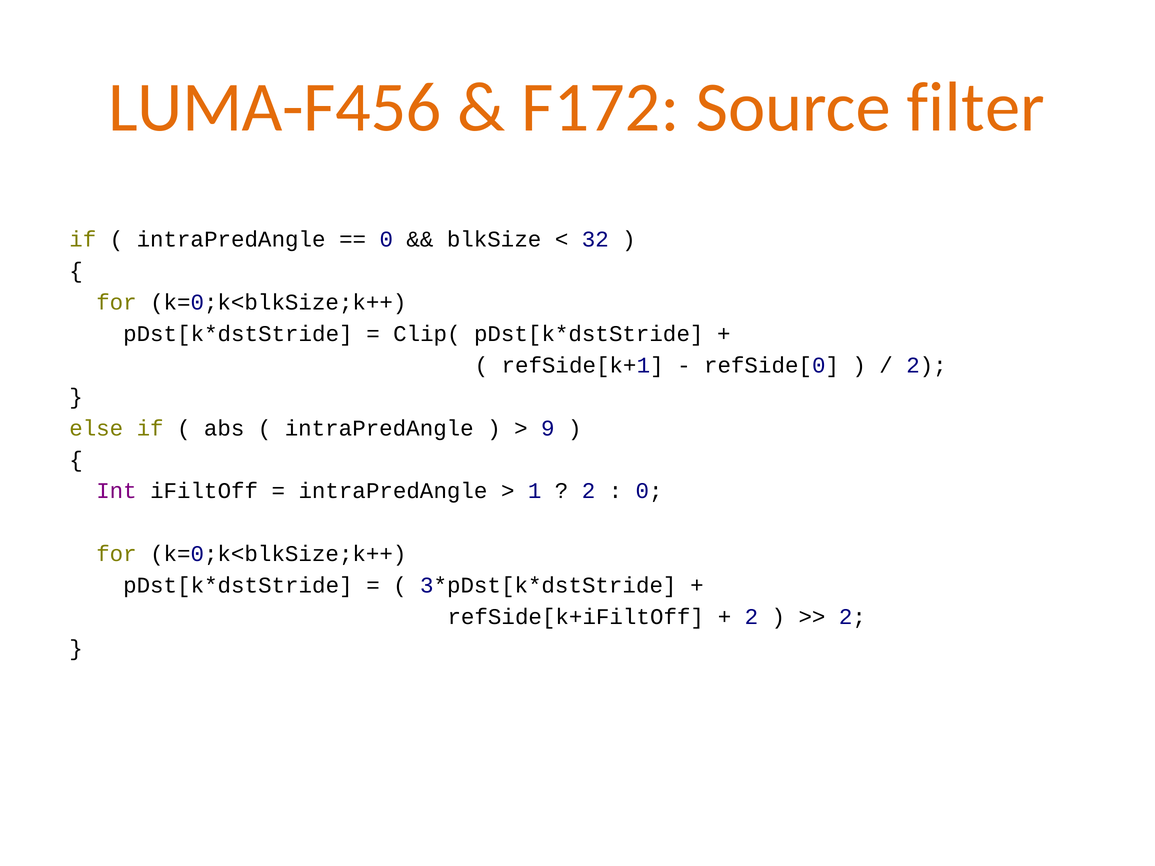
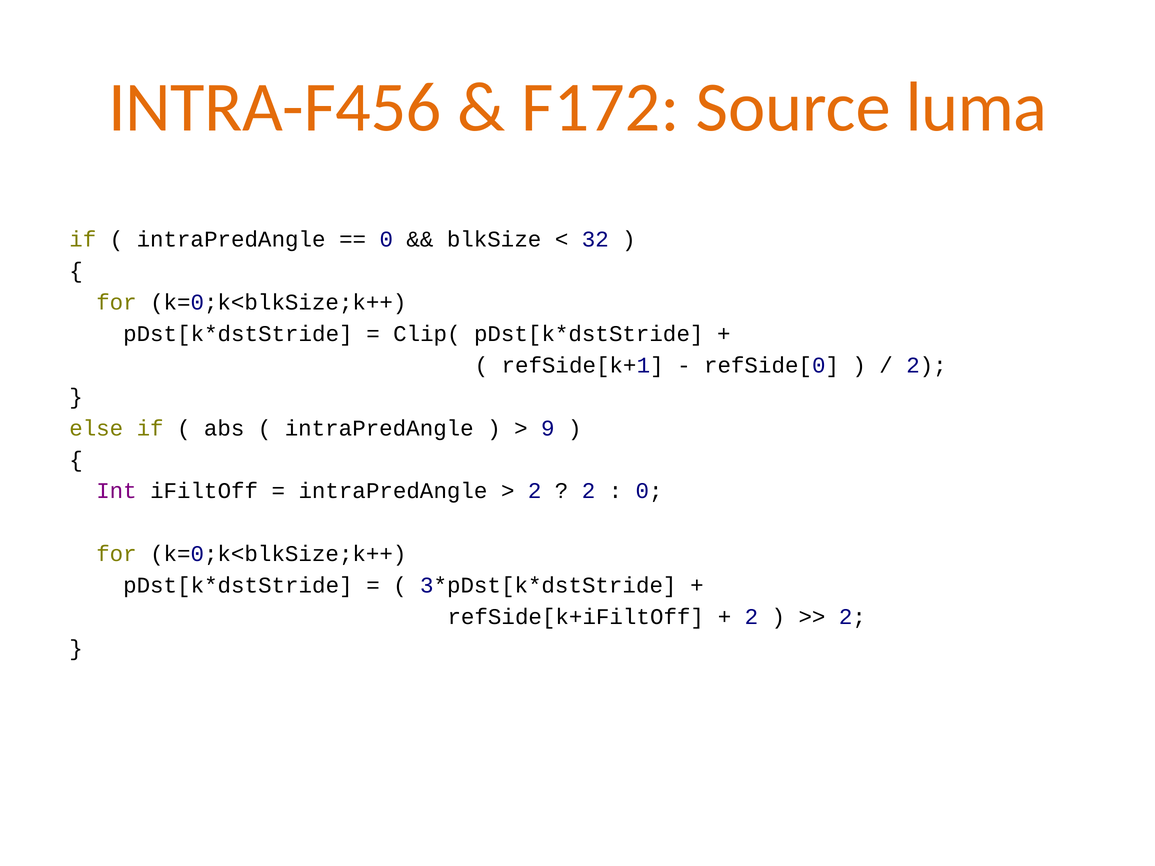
LUMA-F456: LUMA-F456 -> INTRA-F456 (275, 108)
filter: filter -> luma (976, 108)
1: 1 -> 2 (535, 491)
